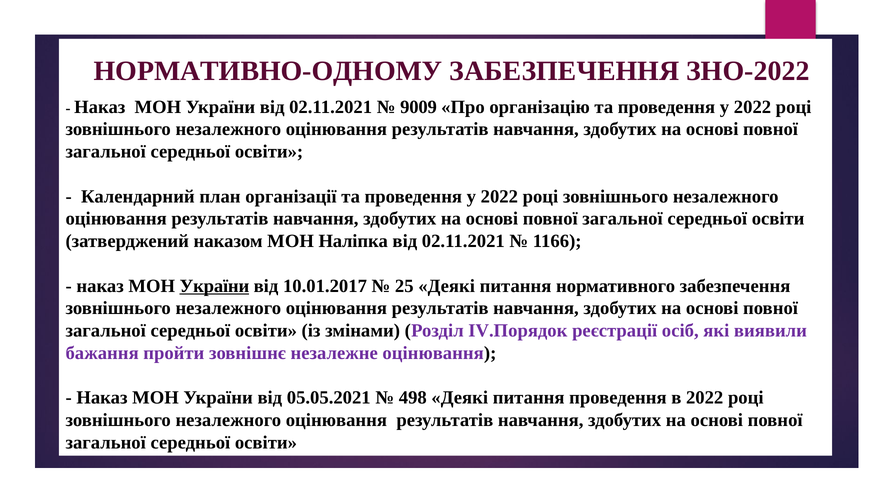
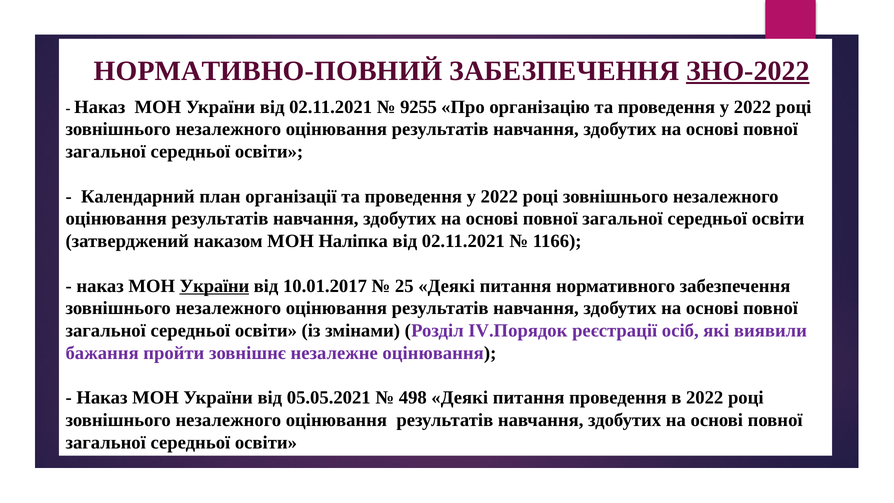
НОРМАТИВНО-ОДНОМУ: НОРМАТИВНО-ОДНОМУ -> НОРМАТИВНО-ПОВНИЙ (268, 71)
ЗНО-2022 underline: none -> present (748, 71)
9009: 9009 -> 9255 (419, 107)
